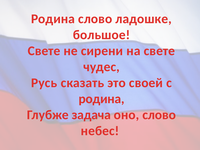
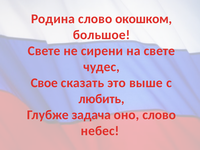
ладошке: ладошке -> окошком (144, 19)
Русь: Русь -> Свое (44, 83)
своей: своей -> выше (146, 83)
родина: родина -> любить (102, 99)
